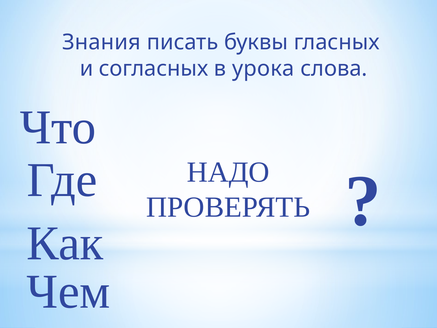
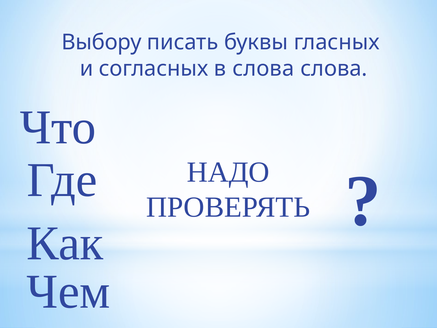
Знания: Знания -> Выбору (102, 42)
в урока: урока -> слова (263, 69)
